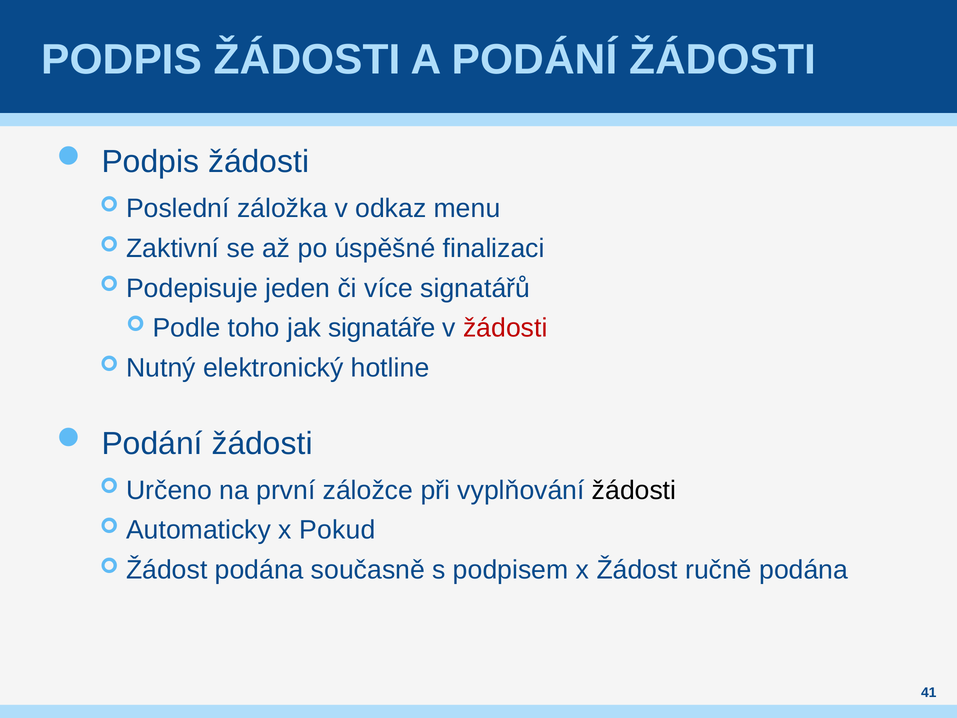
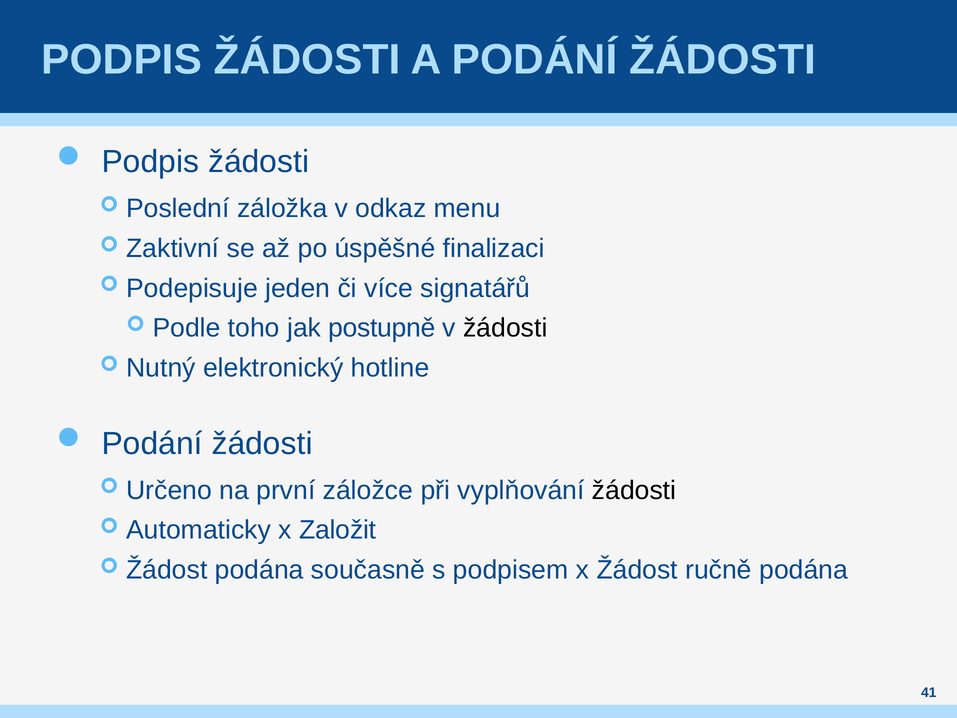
signatáře: signatáře -> postupně (382, 328)
žádosti colour: red -> black (505, 328)
Pokud: Pokud -> Založit (338, 530)
